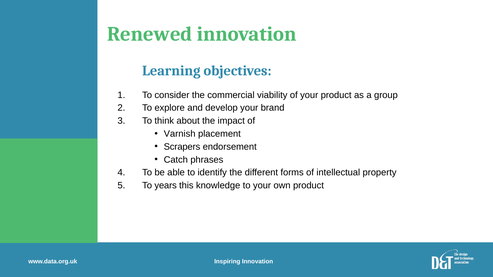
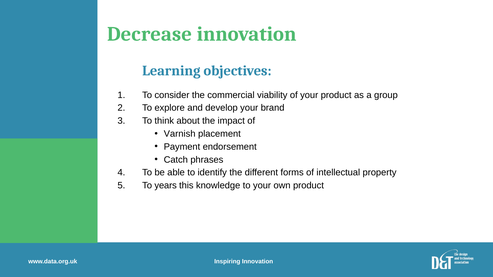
Renewed: Renewed -> Decrease (150, 34)
Scrapers: Scrapers -> Payment (182, 147)
